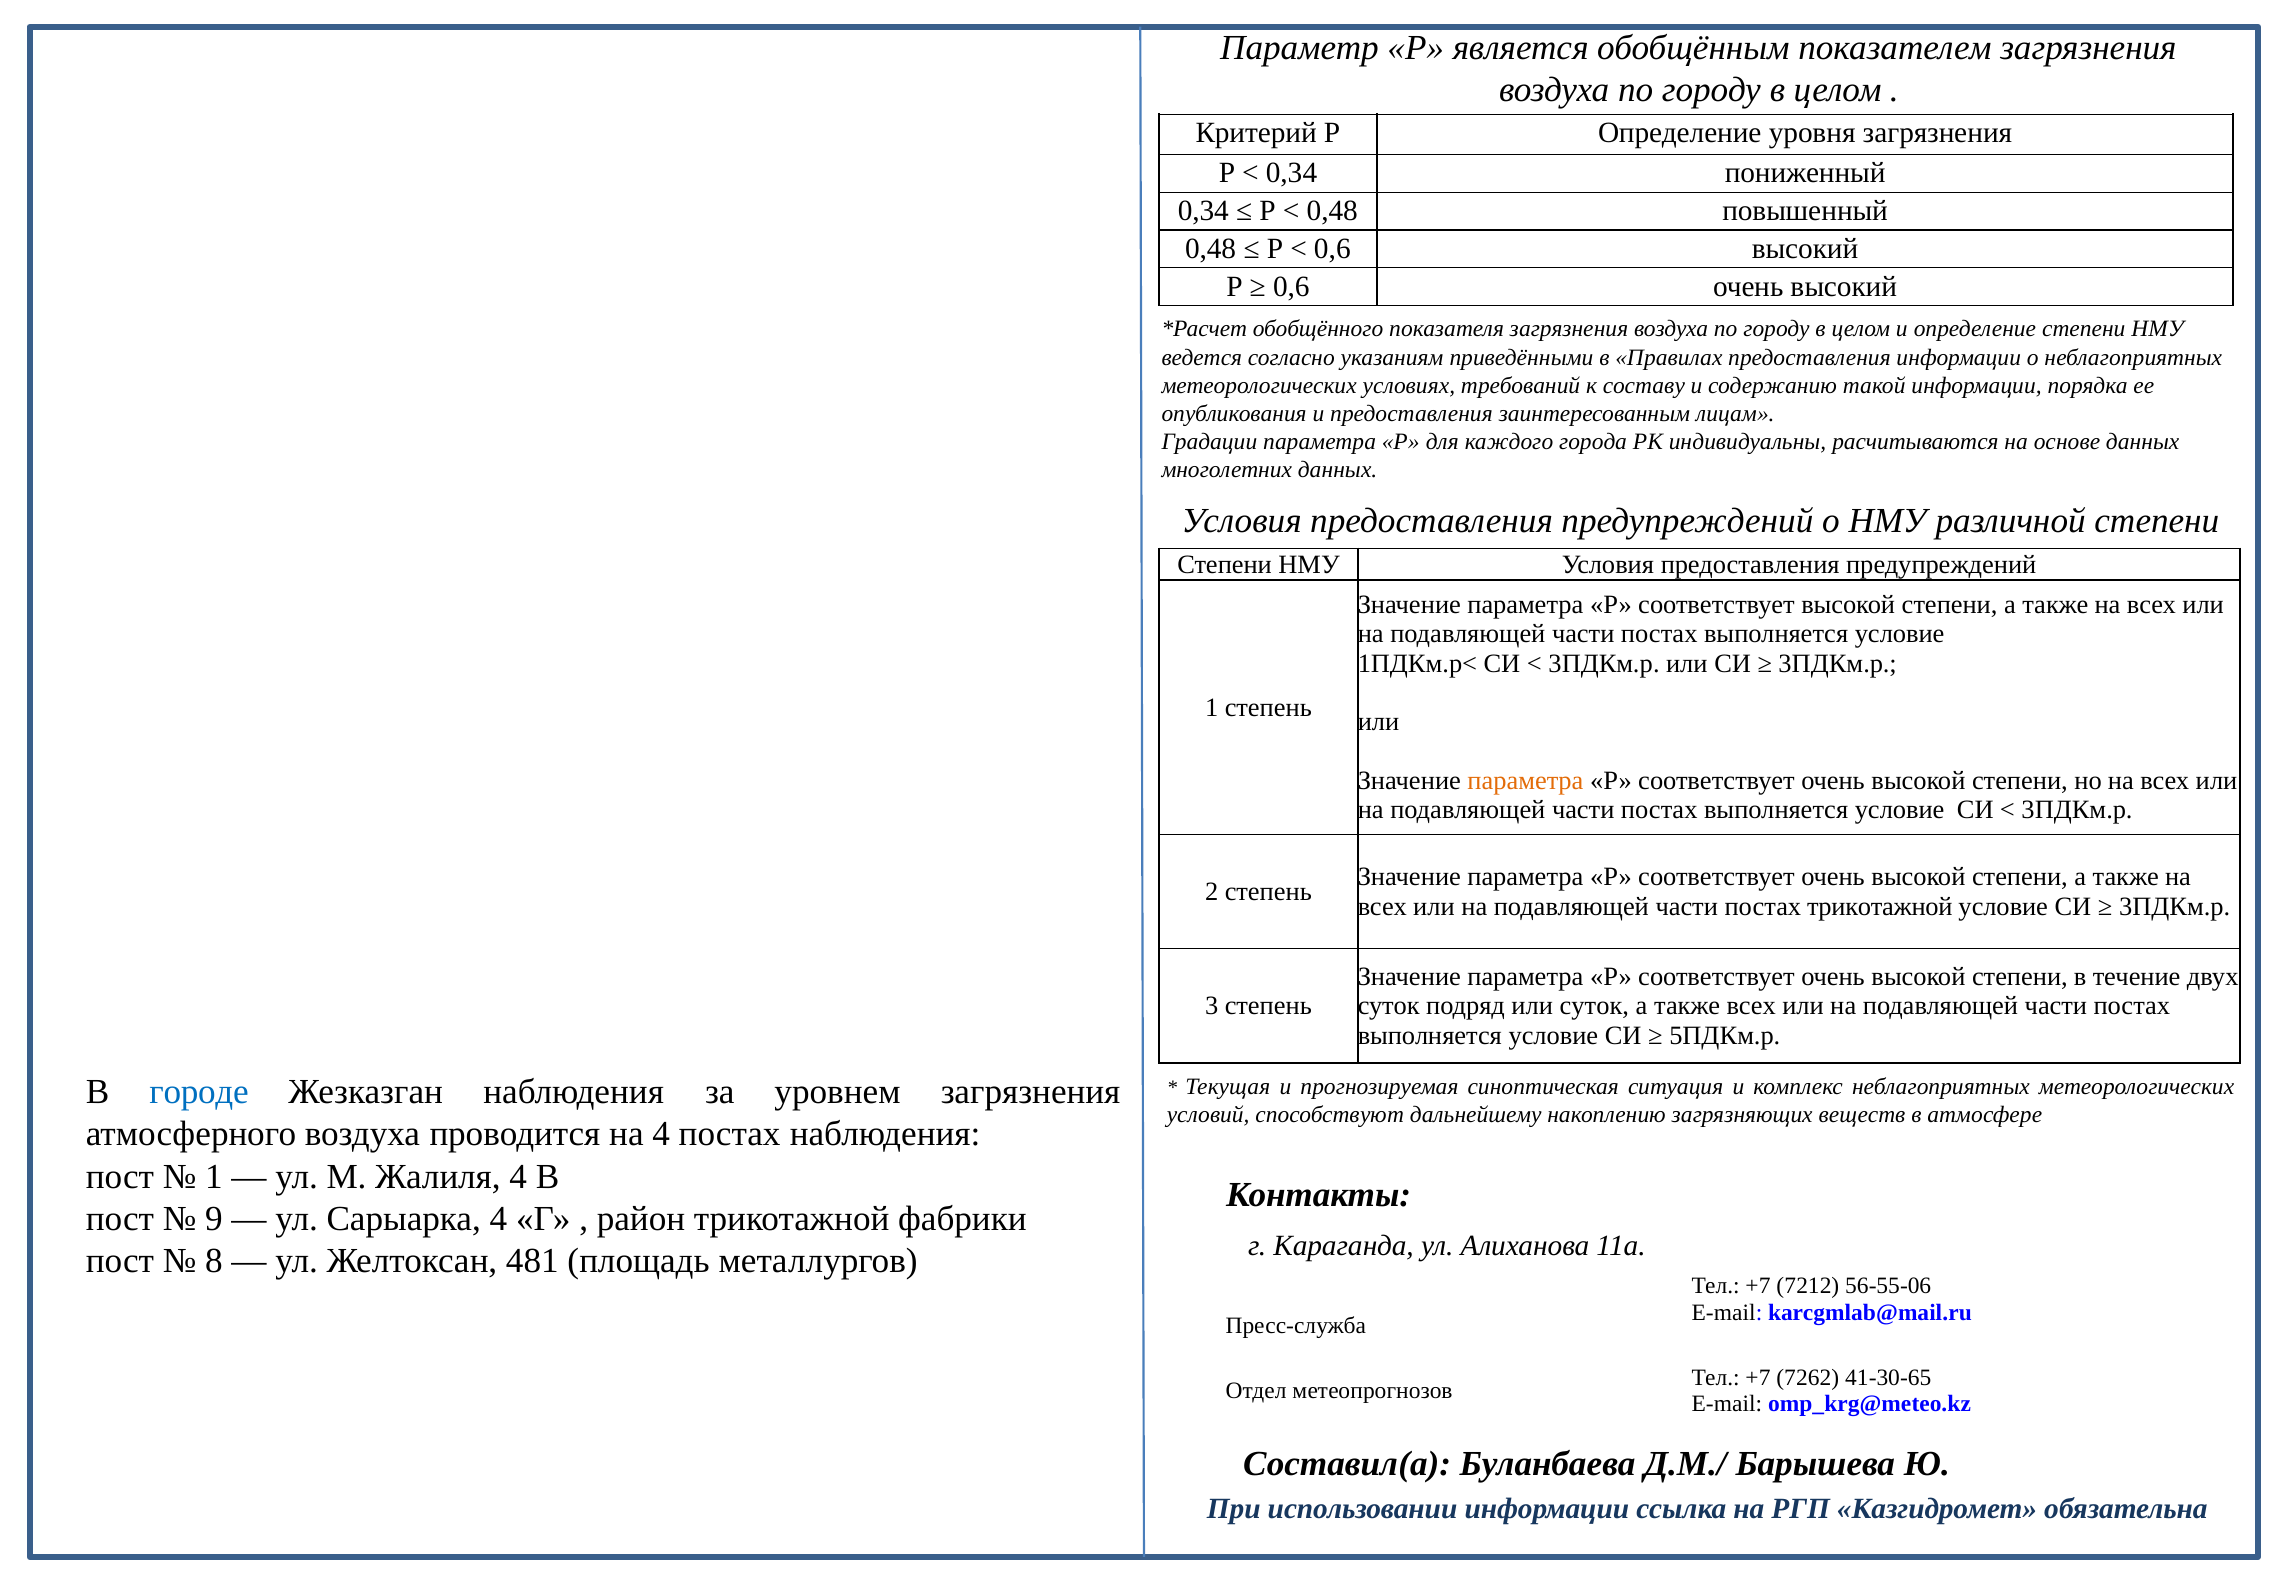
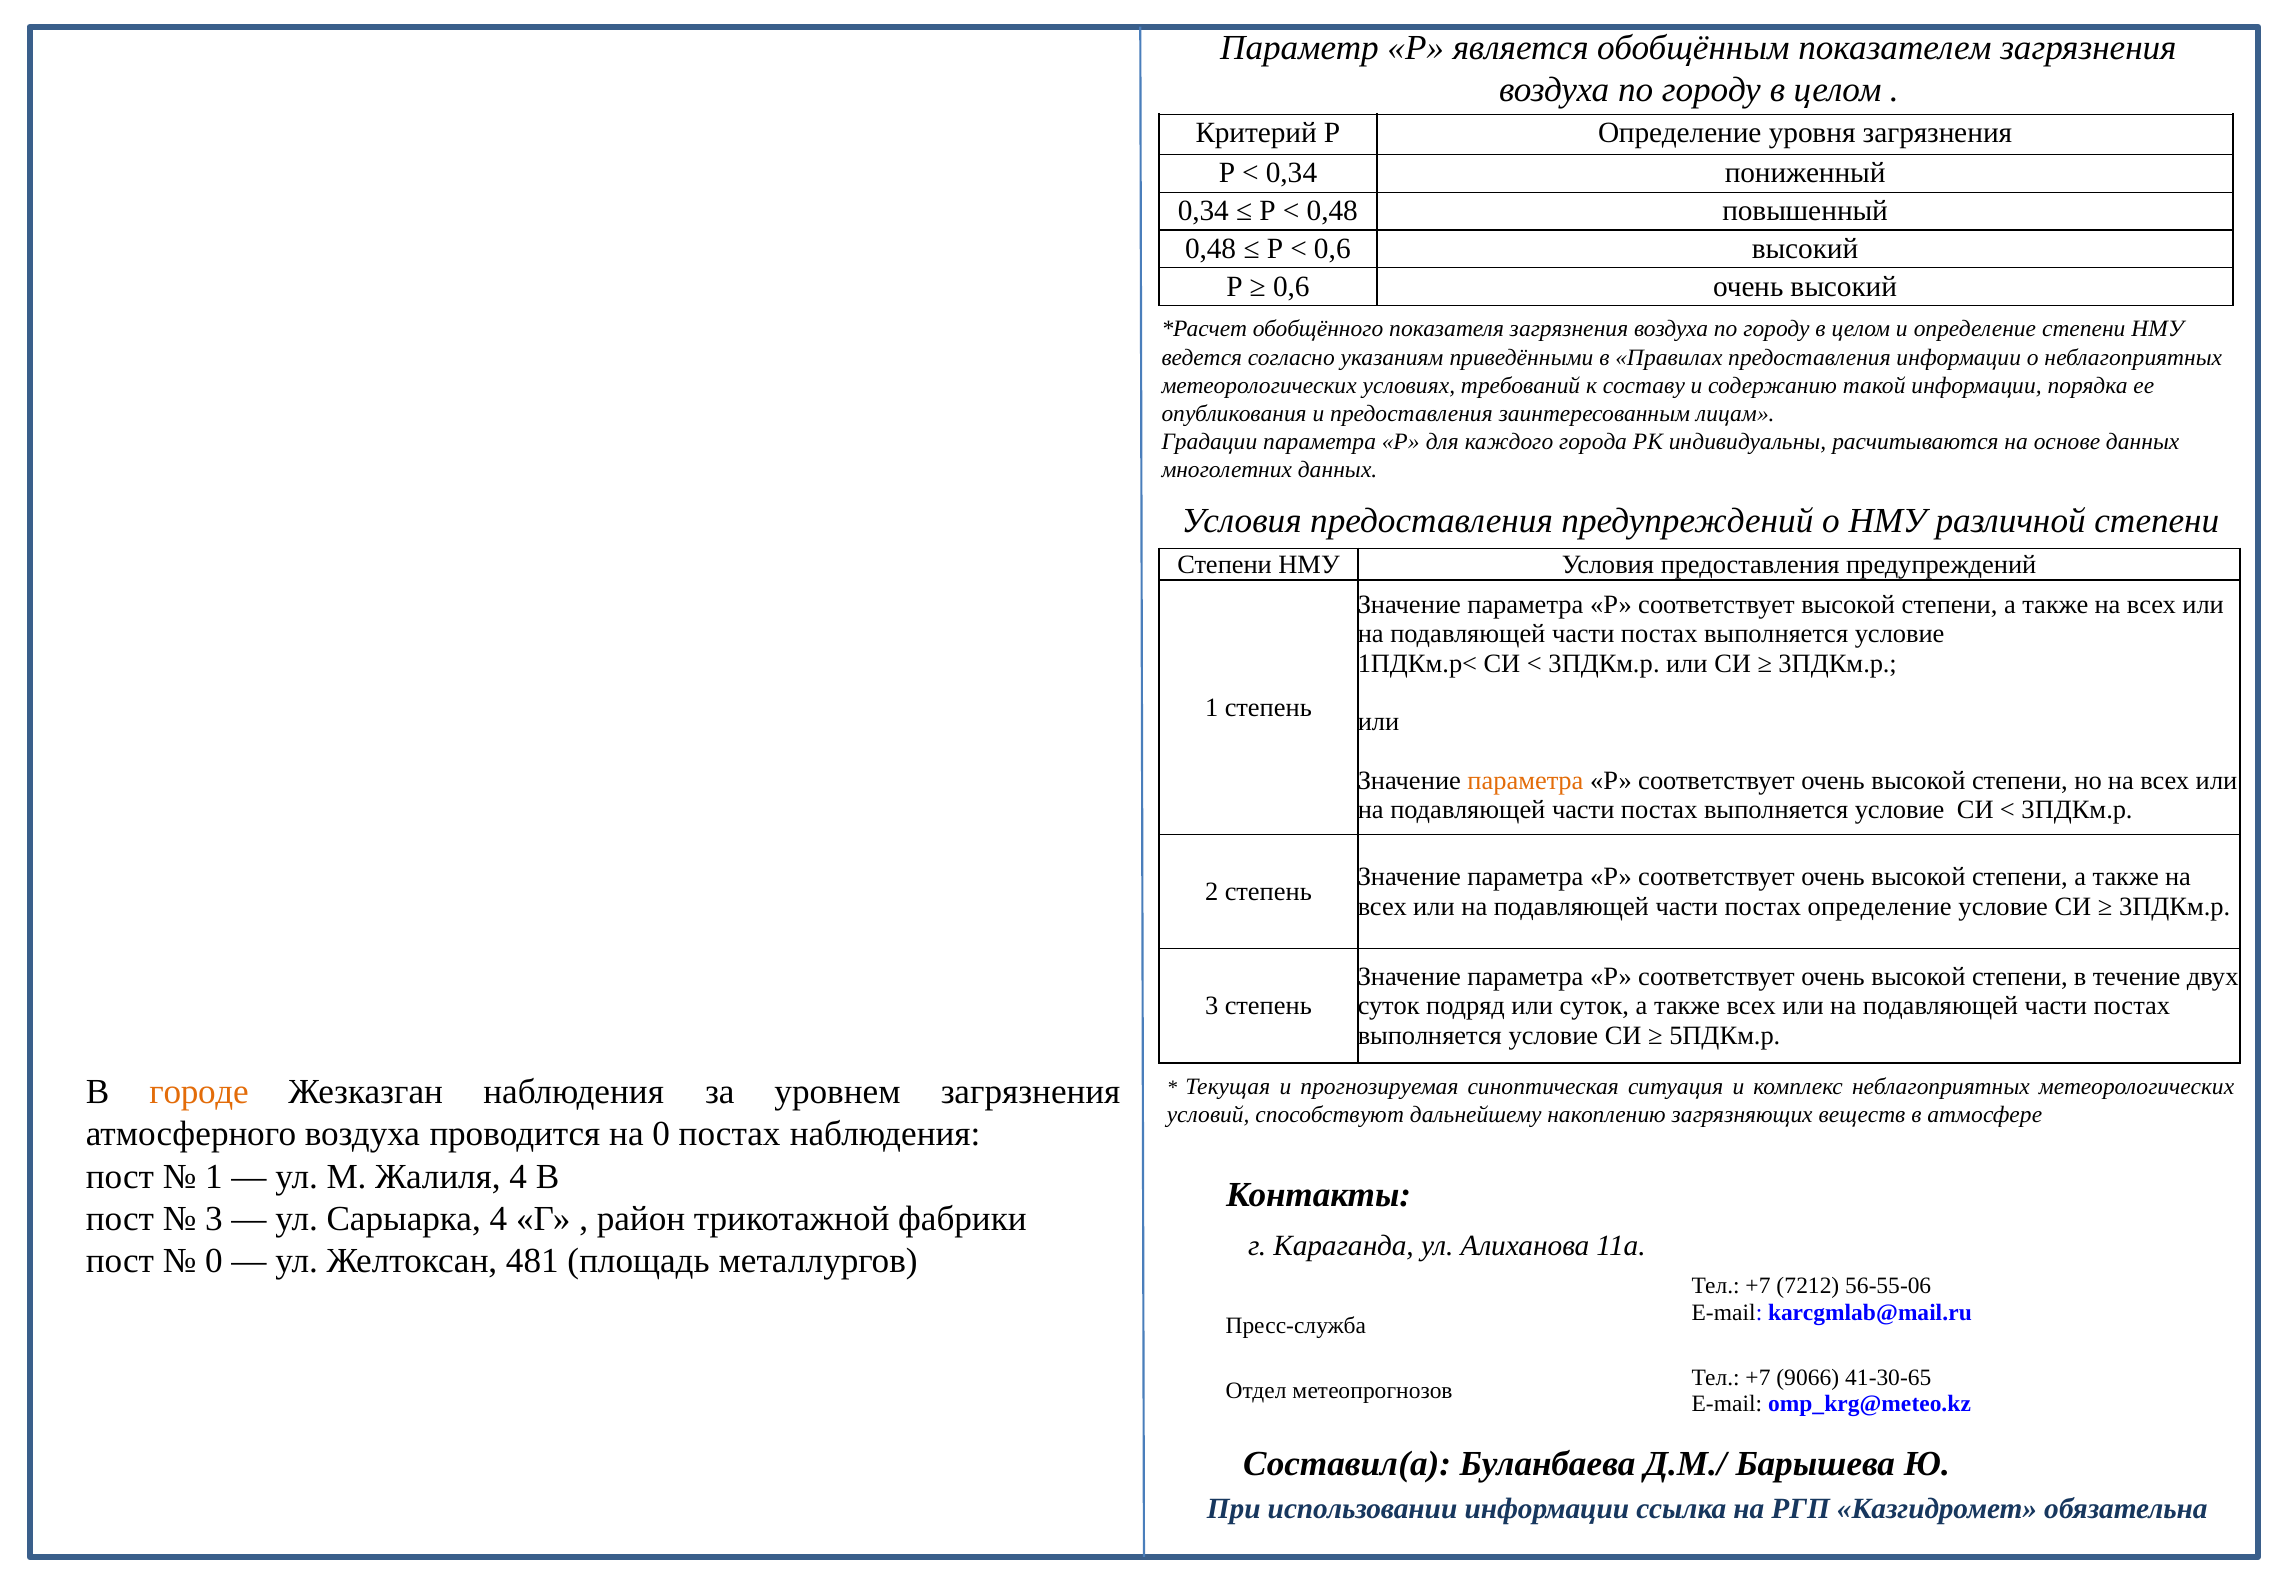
постах трикотажной: трикотажной -> определение (1880, 906)
городе colour: blue -> orange (199, 1092)
на 4: 4 -> 0 (661, 1134)
9: 9 -> 3 (214, 1219)
8: 8 -> 0 (214, 1261)
7262: 7262 -> 9066 (1808, 1378)
